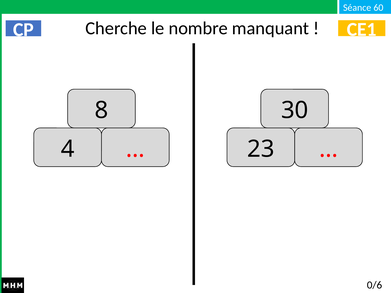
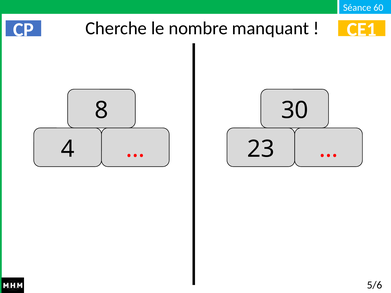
0/6: 0/6 -> 5/6 (375, 285)
